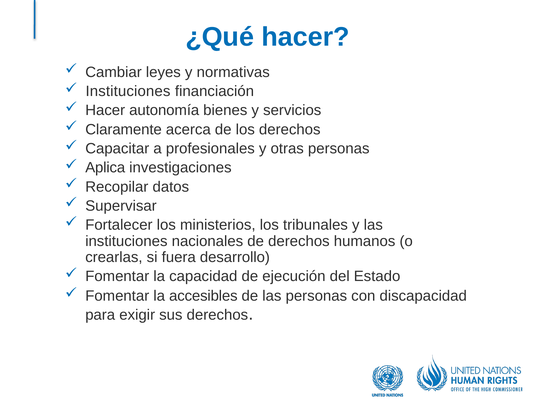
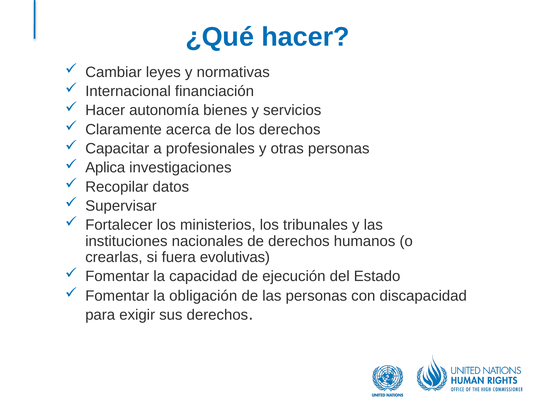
Instituciones: Instituciones -> Internacional (128, 91)
desarrollo: desarrollo -> evolutivas (235, 258)
accesibles: accesibles -> obligación (203, 296)
